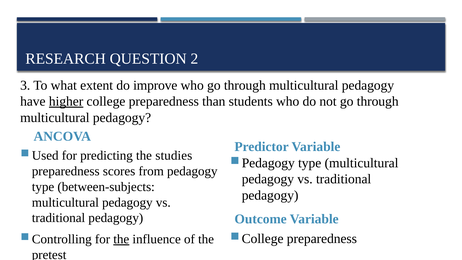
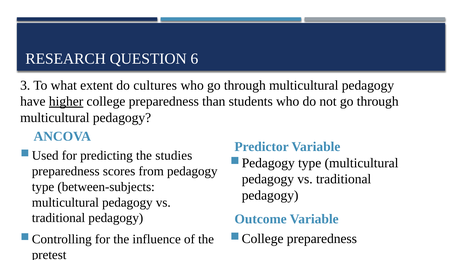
2: 2 -> 6 (194, 59)
improve: improve -> cultures (155, 85)
the underline: present -> none (121, 239)
